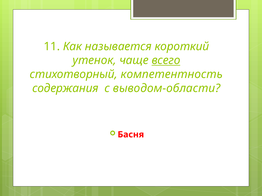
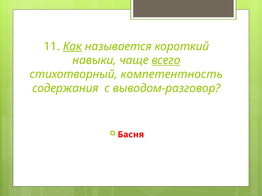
Как underline: none -> present (73, 47)
утенок: утенок -> навыки (94, 60)
выводом-области: выводом-области -> выводом-разговор (167, 88)
